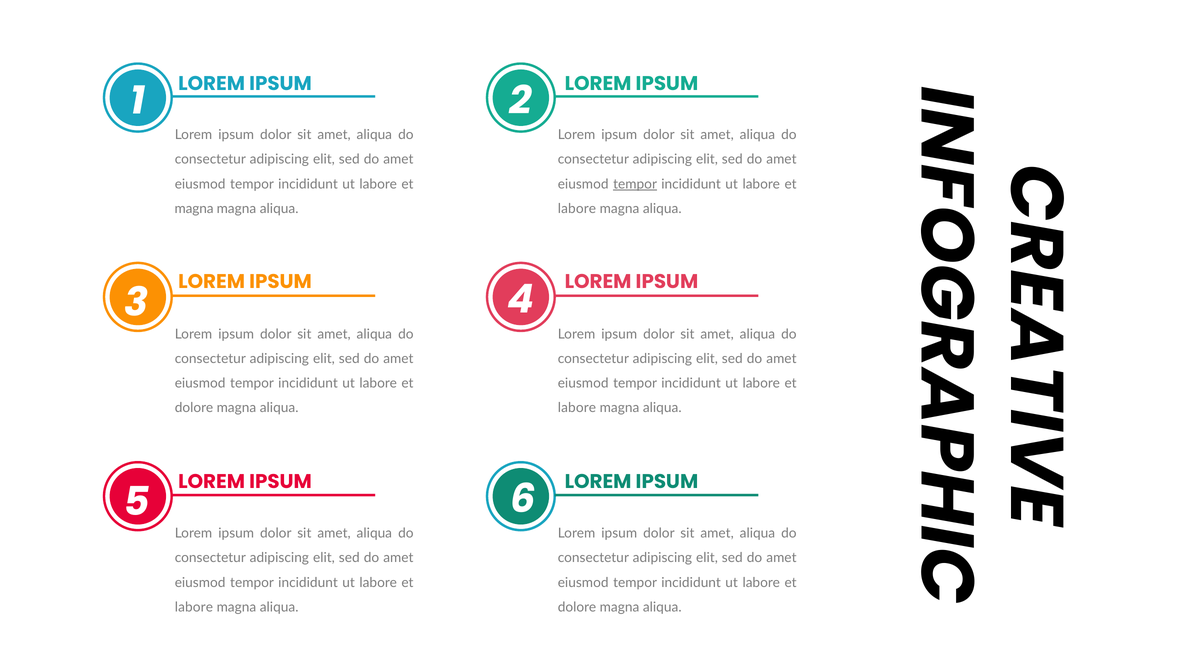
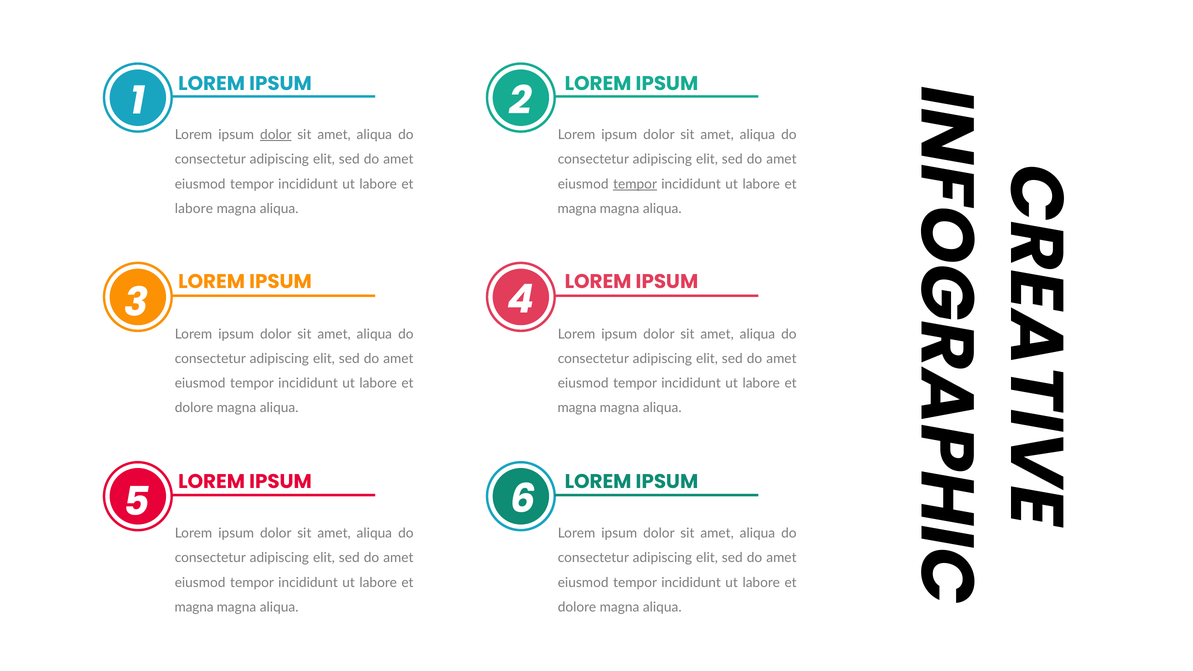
dolor underline: none -> present (276, 135)
magna: magna -> labore (194, 209)
labore: labore -> magna (577, 209)
labore: labore -> magna (577, 408)
labore: labore -> magna (194, 607)
